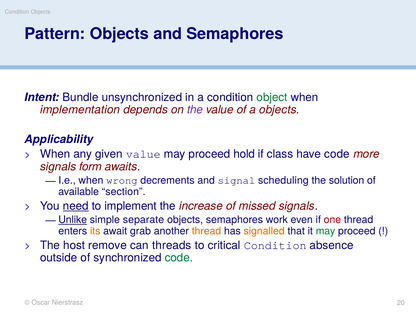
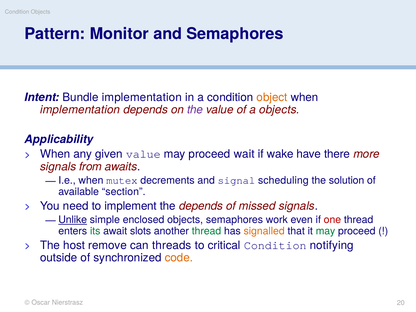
Pattern Objects: Objects -> Monitor (119, 34)
Bundle unsynchronized: unsynchronized -> implementation (142, 97)
object colour: green -> orange (272, 97)
hold: hold -> wait (244, 154)
class: class -> wake (280, 154)
have code: code -> there (337, 154)
form: form -> from (91, 167)
wrong: wrong -> mutex (122, 181)
need underline: present -> none (76, 206)
the increase: increase -> depends (201, 206)
separate: separate -> enclosed (144, 220)
its colour: orange -> green (95, 231)
grab: grab -> slots (141, 231)
thread colour: orange -> green (206, 231)
absence: absence -> notifying (332, 245)
code colour: green -> orange (179, 258)
